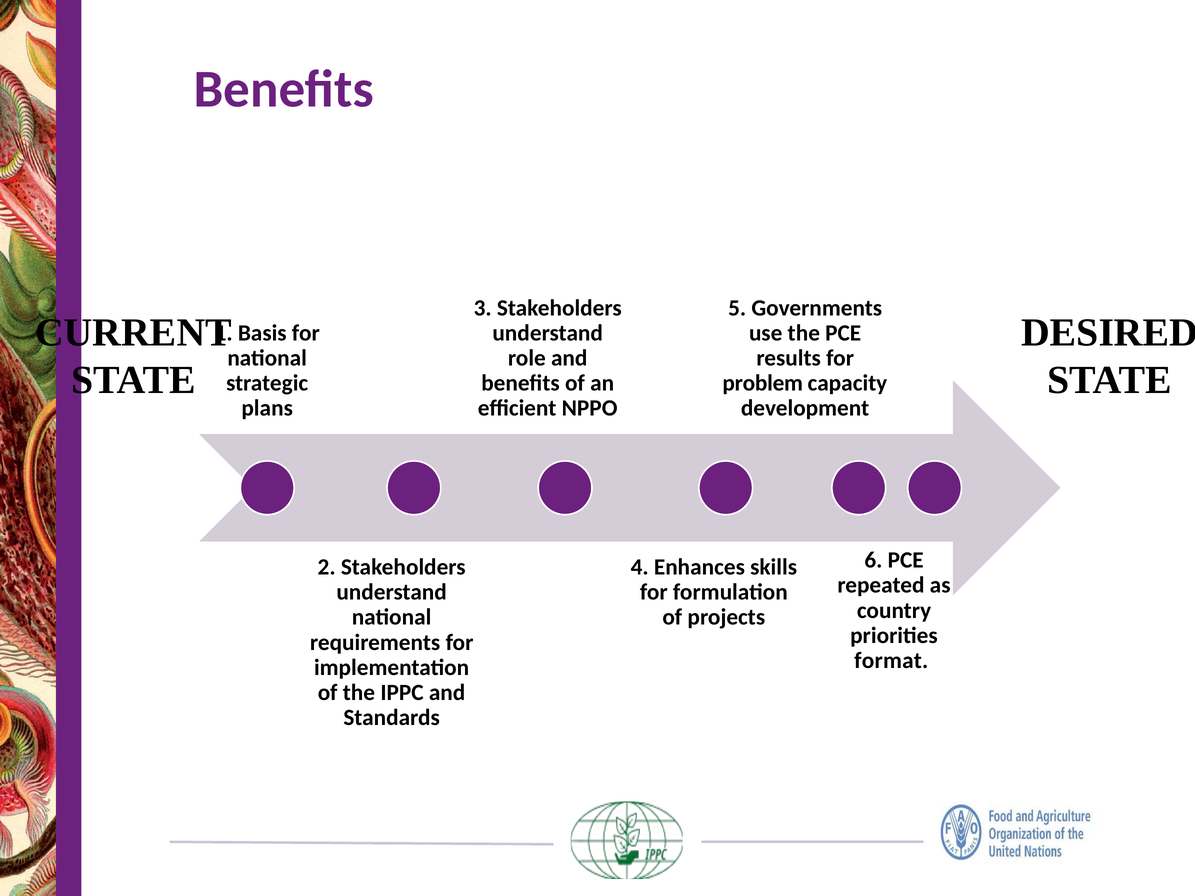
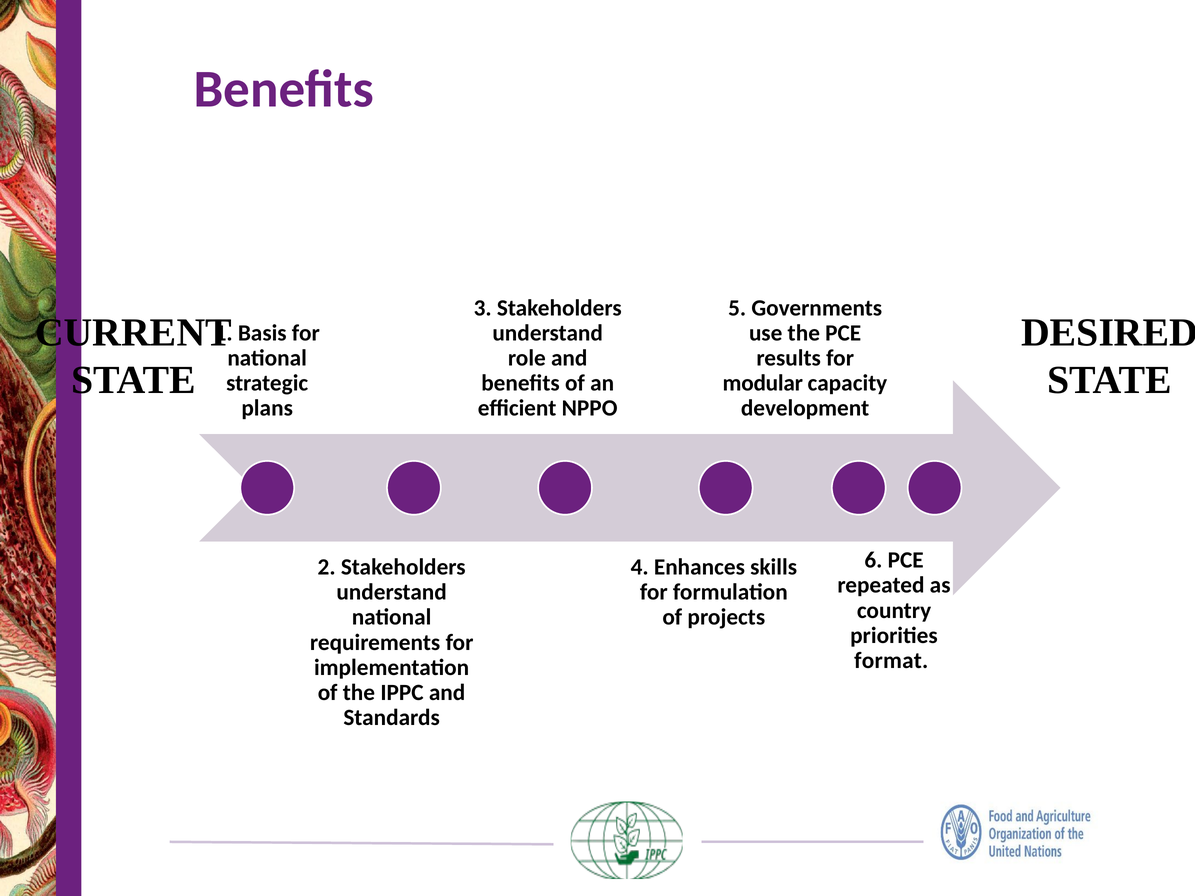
problem: problem -> modular (763, 383)
